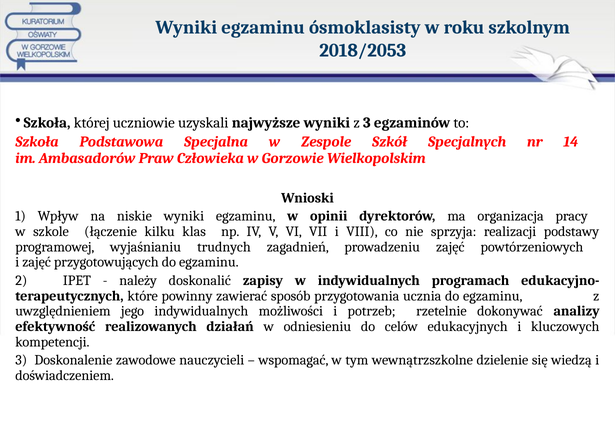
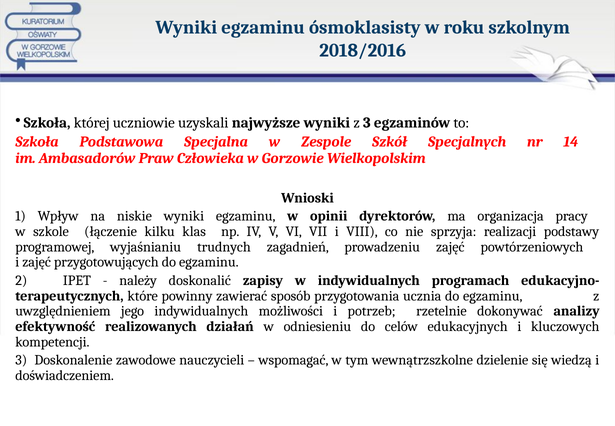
2018/2053: 2018/2053 -> 2018/2016 (363, 50)
